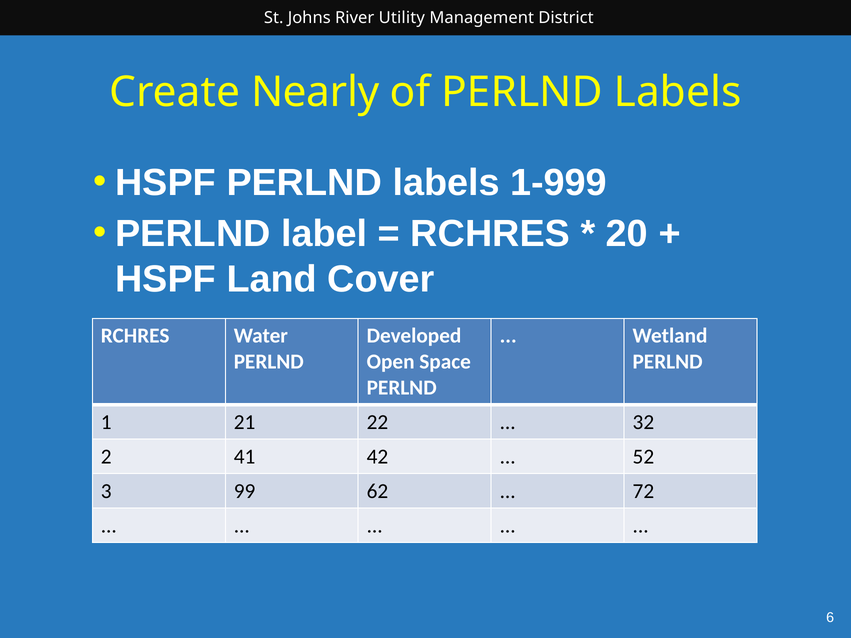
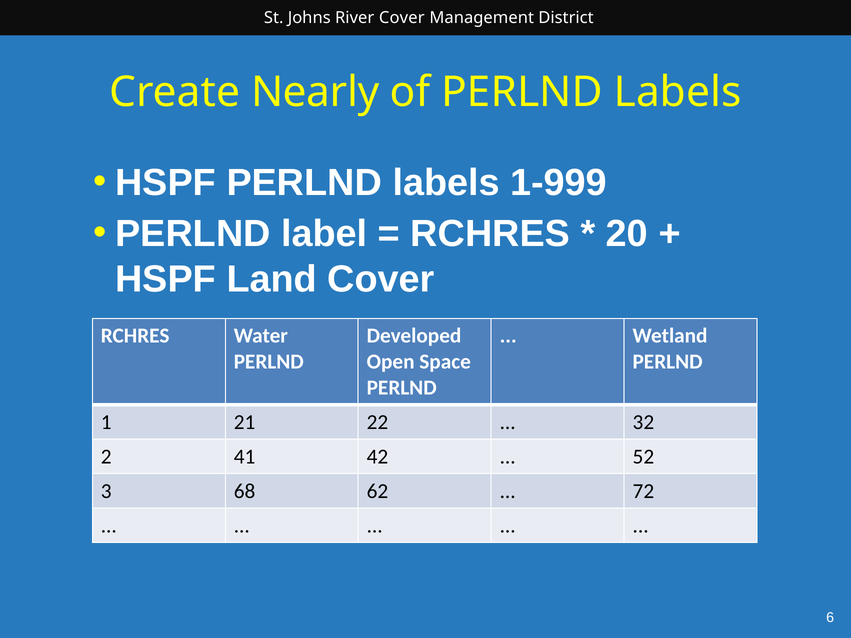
Utility: Utility -> Cover (402, 18)
99: 99 -> 68 (245, 491)
